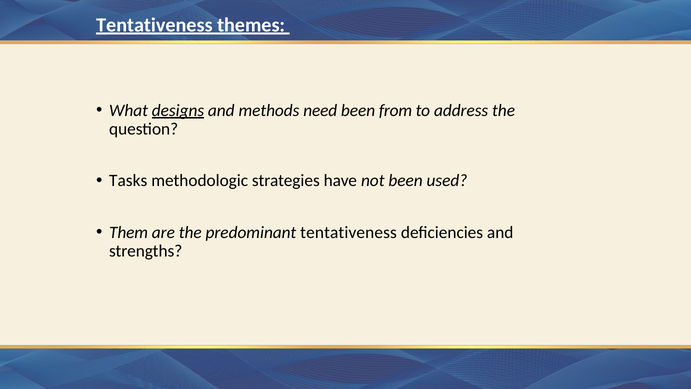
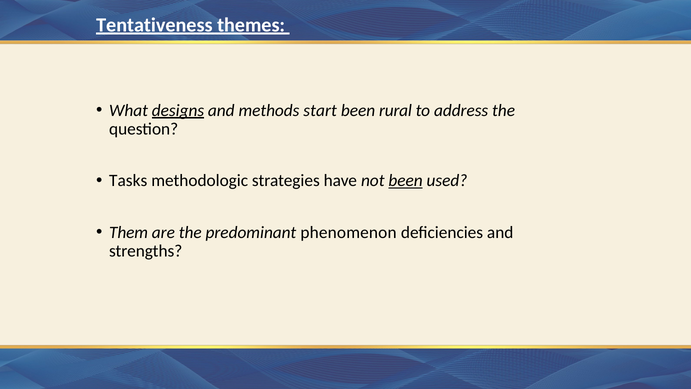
need: need -> start (320, 110)
from: from -> rural (395, 110)
been underline: none -> present (406, 181)
predominant tentativeness: tentativeness -> phenomenon (349, 232)
